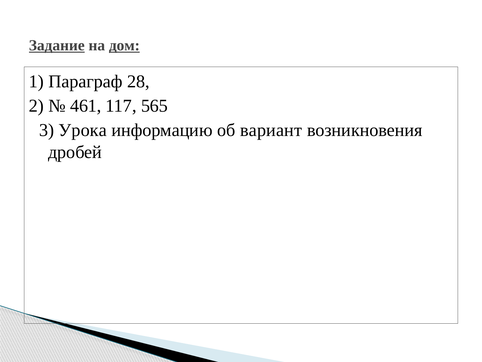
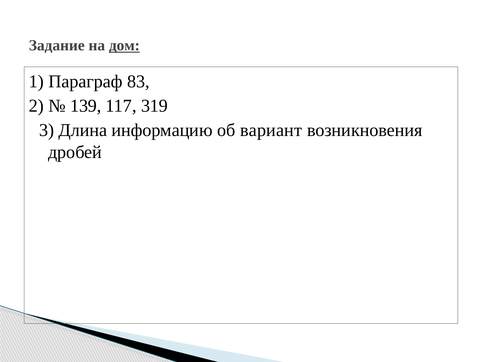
Задание underline: present -> none (57, 45)
28: 28 -> 83 (138, 81)
461: 461 -> 139 (86, 106)
565: 565 -> 319 (154, 106)
Урока: Урока -> Длина (83, 130)
